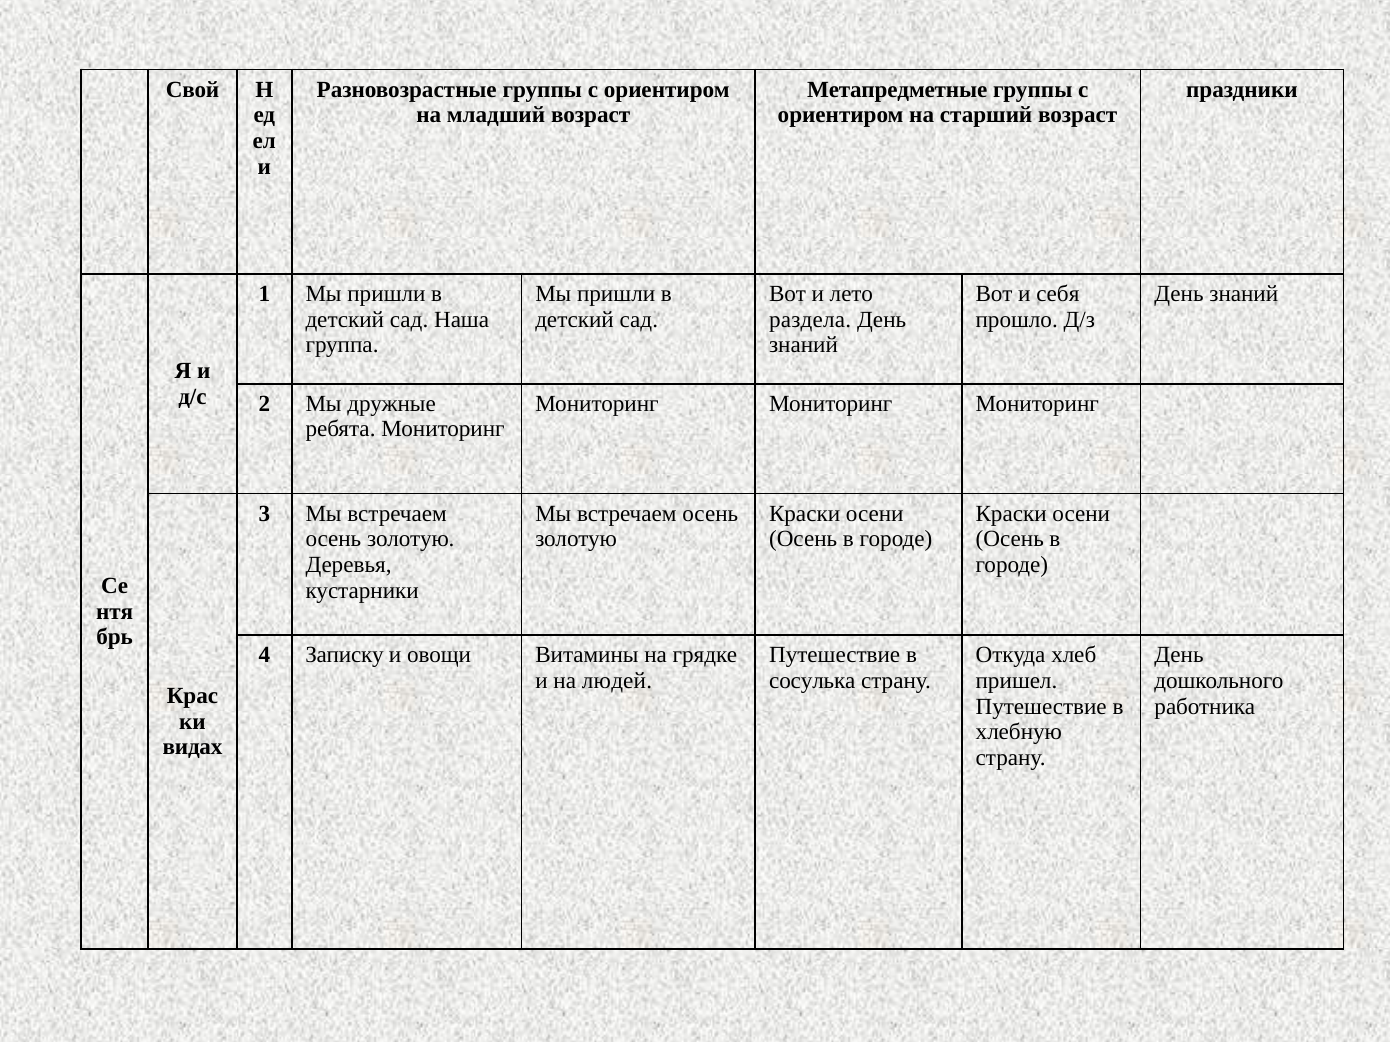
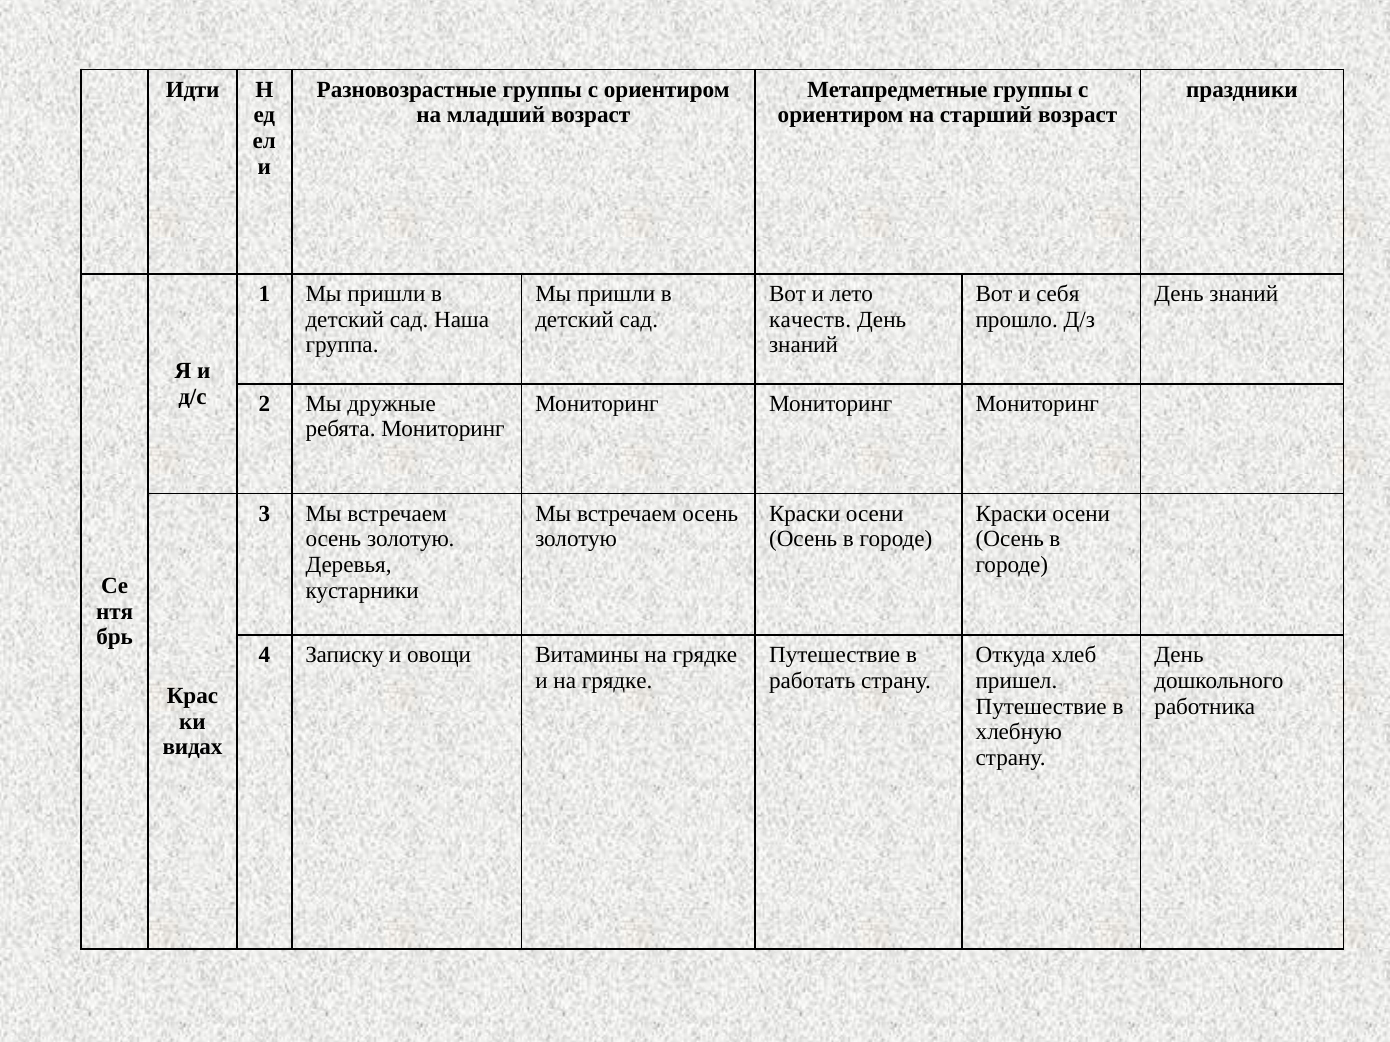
Свой: Свой -> Идти (193, 89)
раздела: раздела -> качеств (810, 320)
и на людей: людей -> грядке (617, 681)
сосулька: сосулька -> работать (812, 681)
